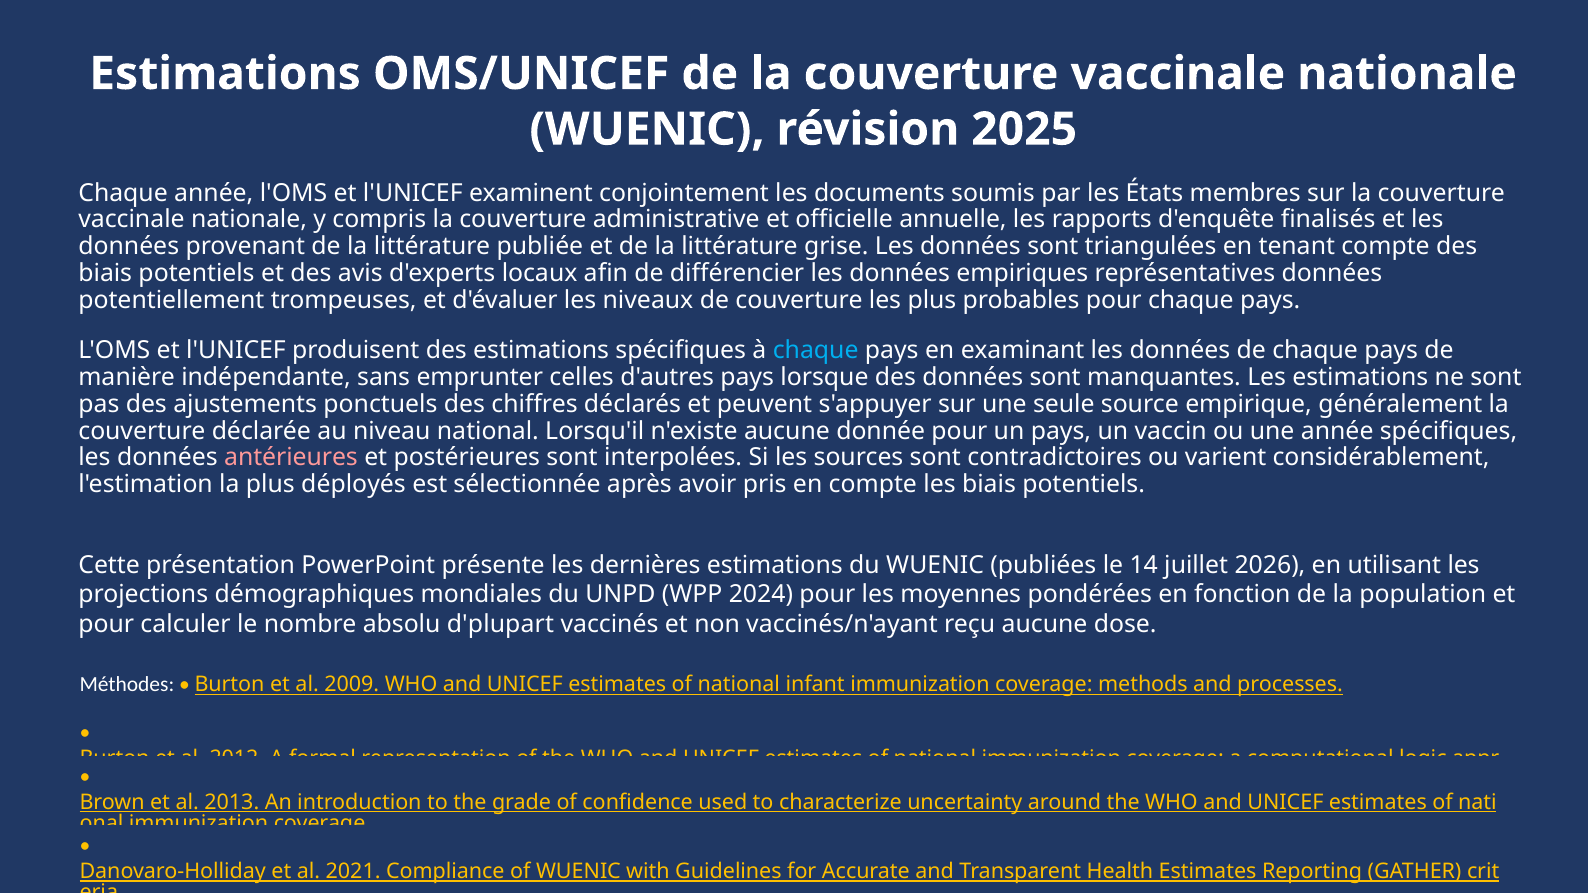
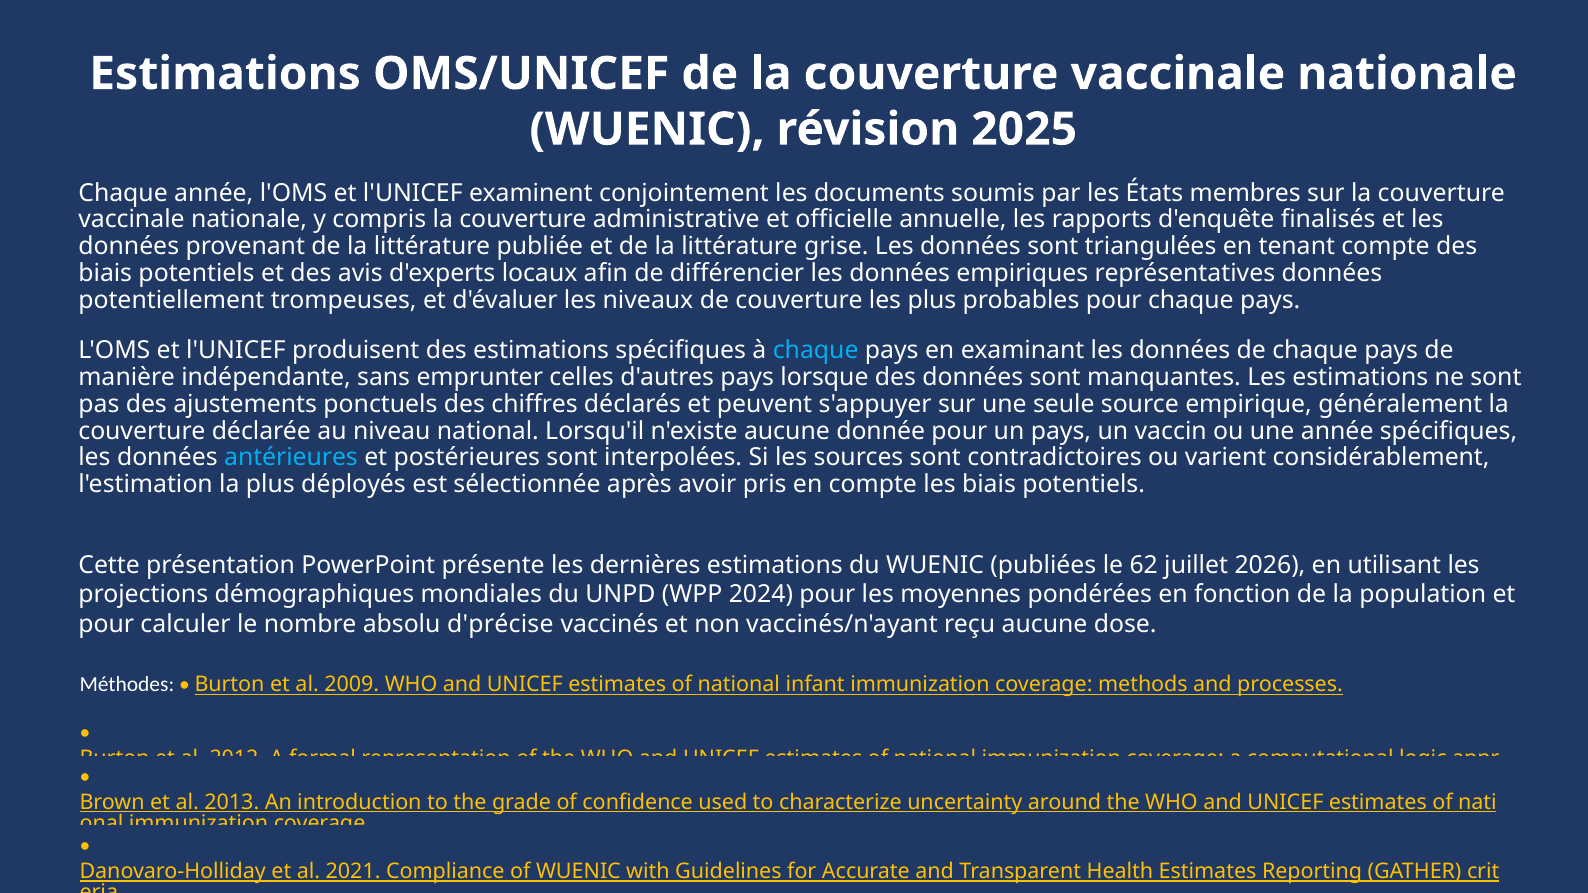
antérieures colour: pink -> light blue (291, 458)
14: 14 -> 62 (1144, 565)
d'plupart: d'plupart -> d'précise (500, 625)
